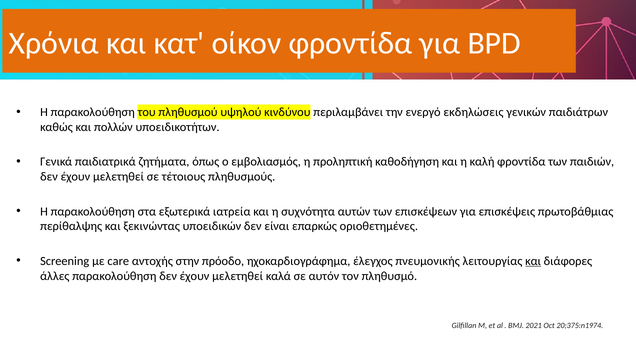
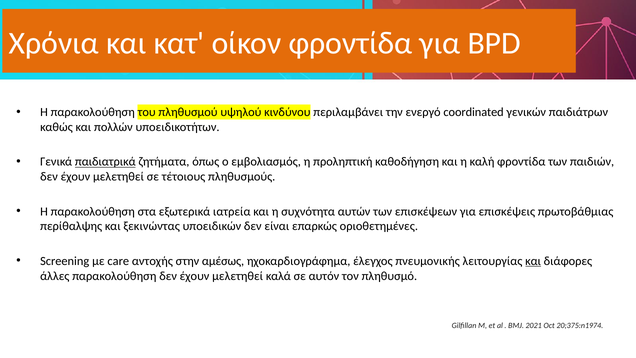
εκδηλώσεις: εκδηλώσεις -> coordinated (474, 112)
παιδιατρικά underline: none -> present (105, 162)
πρόοδο: πρόοδο -> αμέσως (223, 261)
